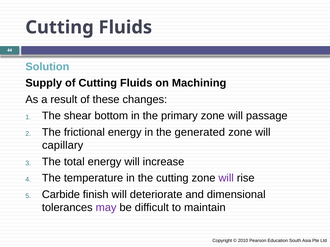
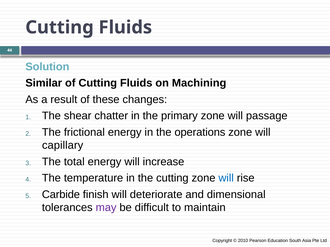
Supply: Supply -> Similar (44, 83)
bottom: bottom -> chatter (111, 116)
generated: generated -> operations (200, 132)
will colour: purple -> blue (226, 178)
